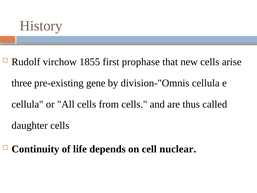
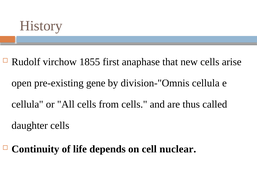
prophase: prophase -> anaphase (141, 62)
three: three -> open (22, 83)
